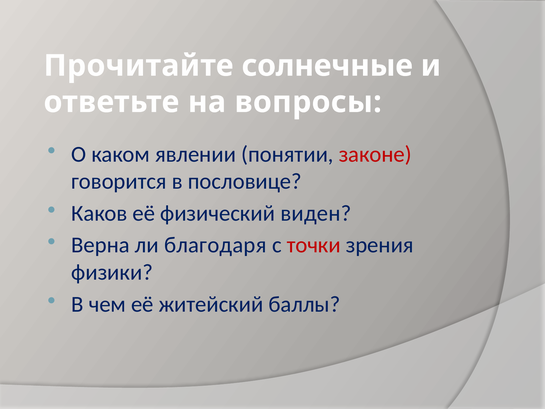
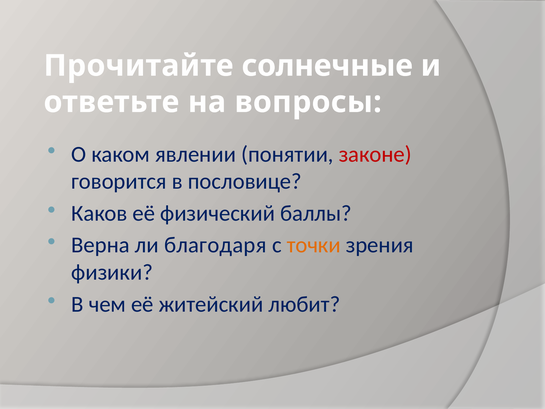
виден: виден -> баллы (316, 213)
точки colour: red -> orange (314, 245)
баллы: баллы -> любит (304, 304)
